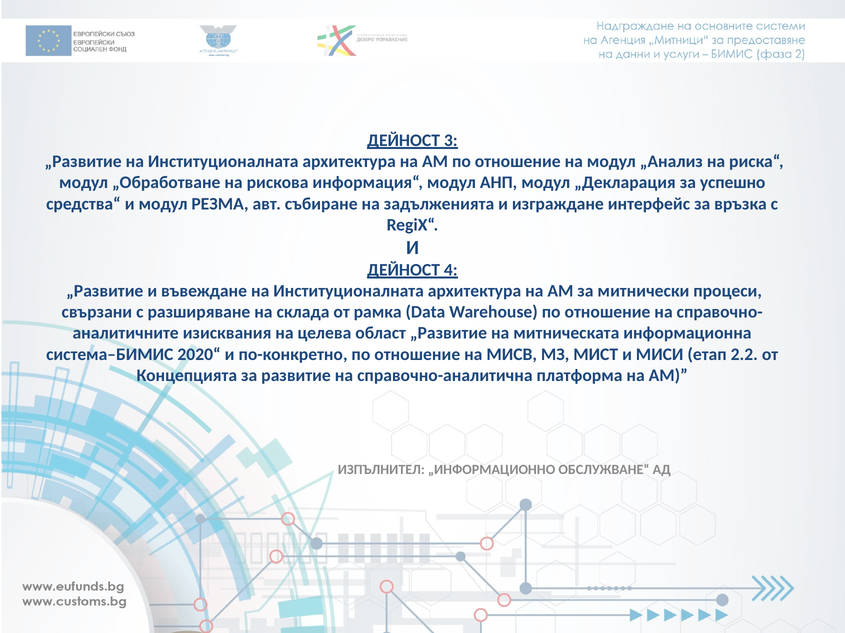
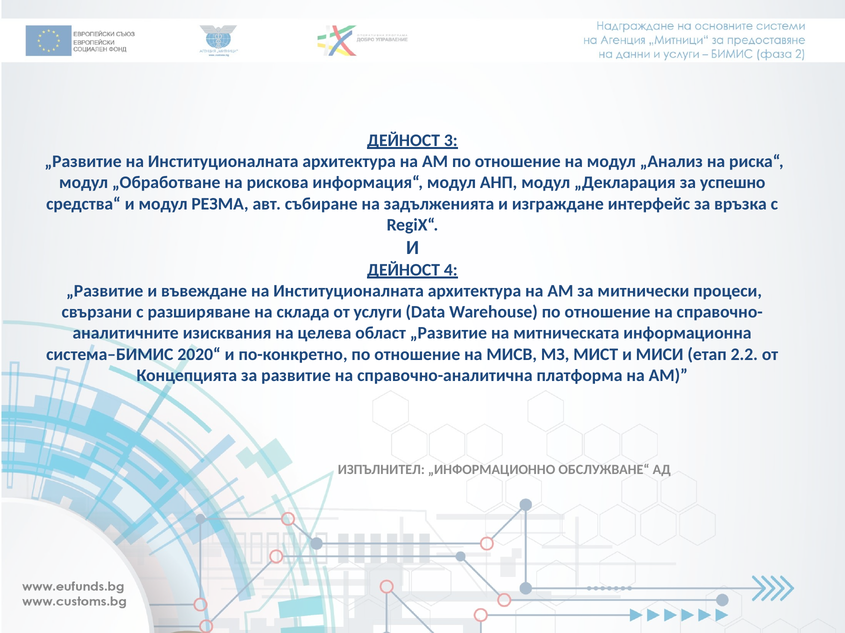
рамка: рамка -> услуги (378, 312)
